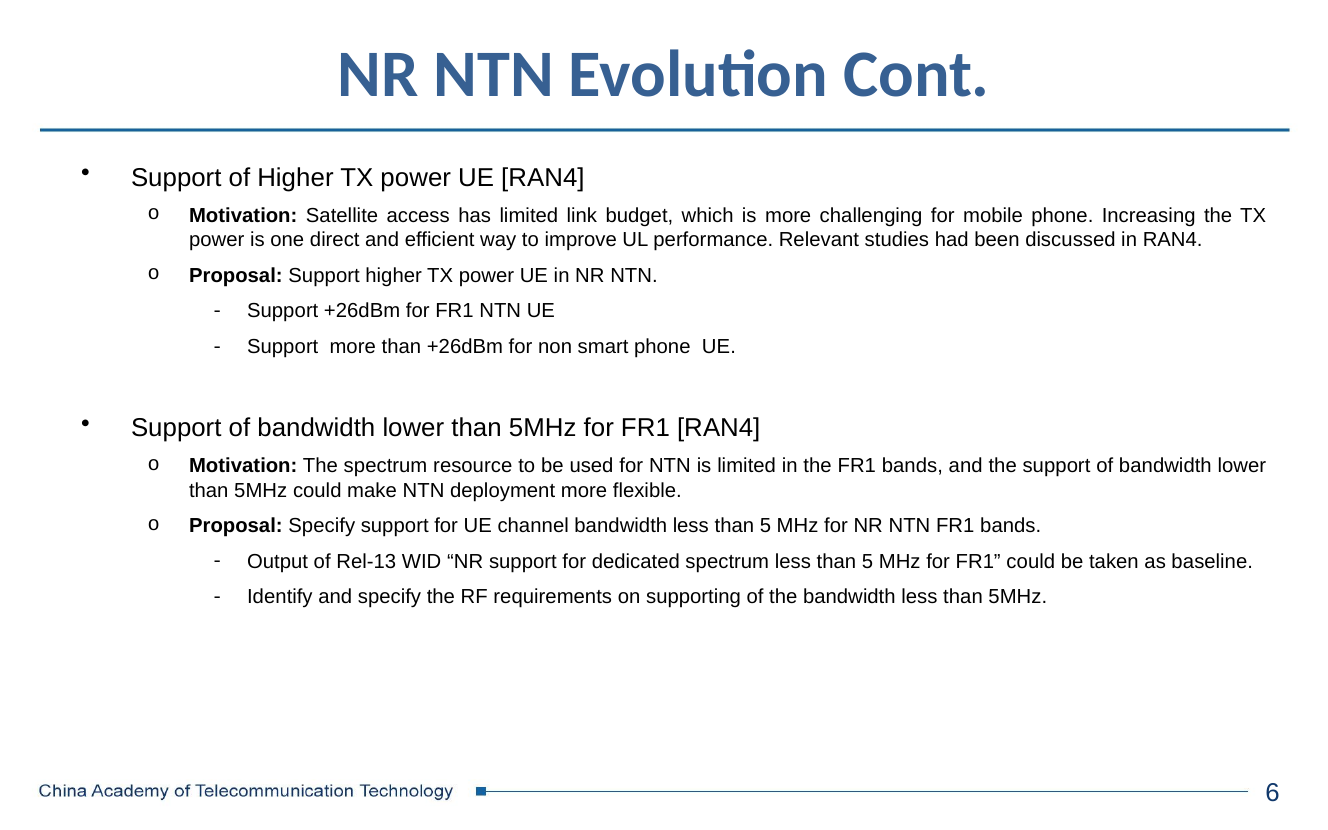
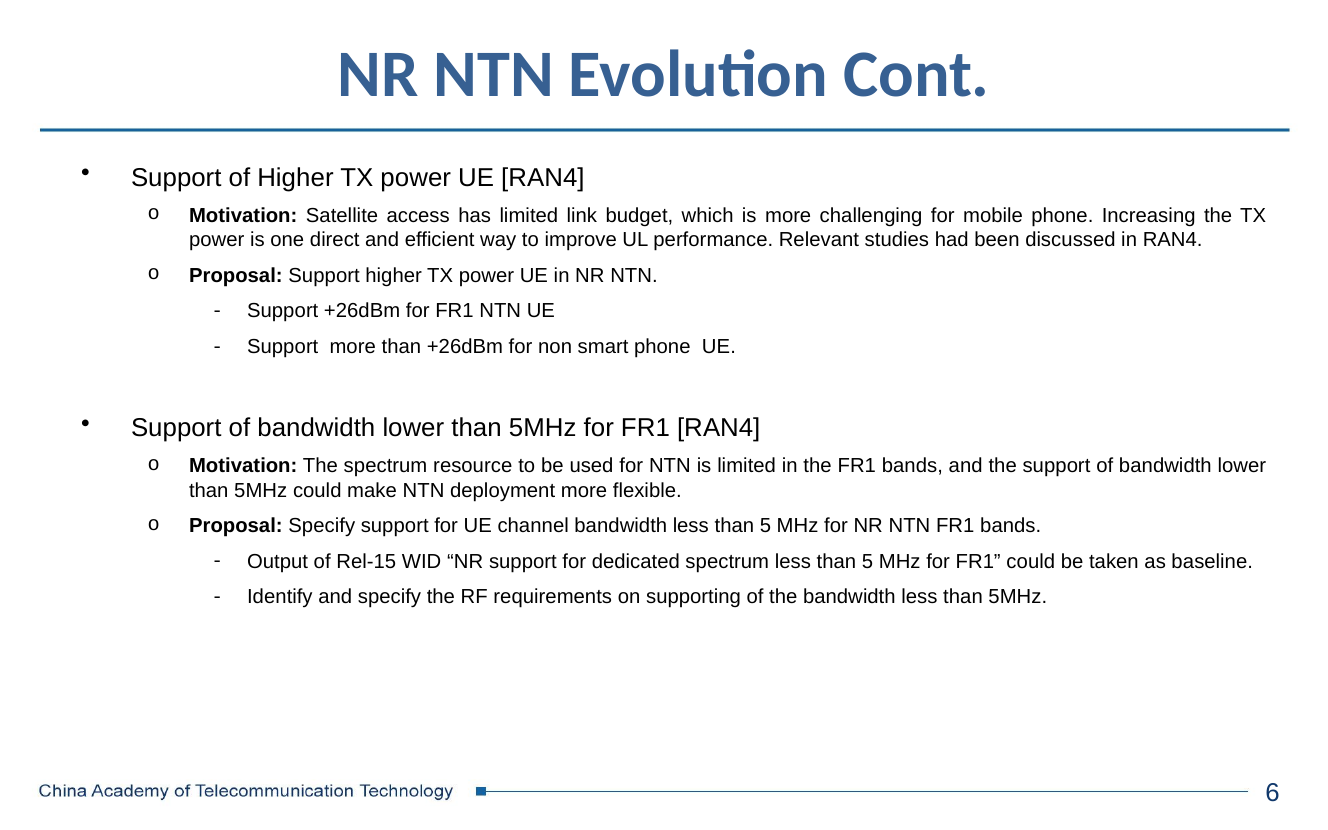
Rel-13: Rel-13 -> Rel-15 (366, 561)
